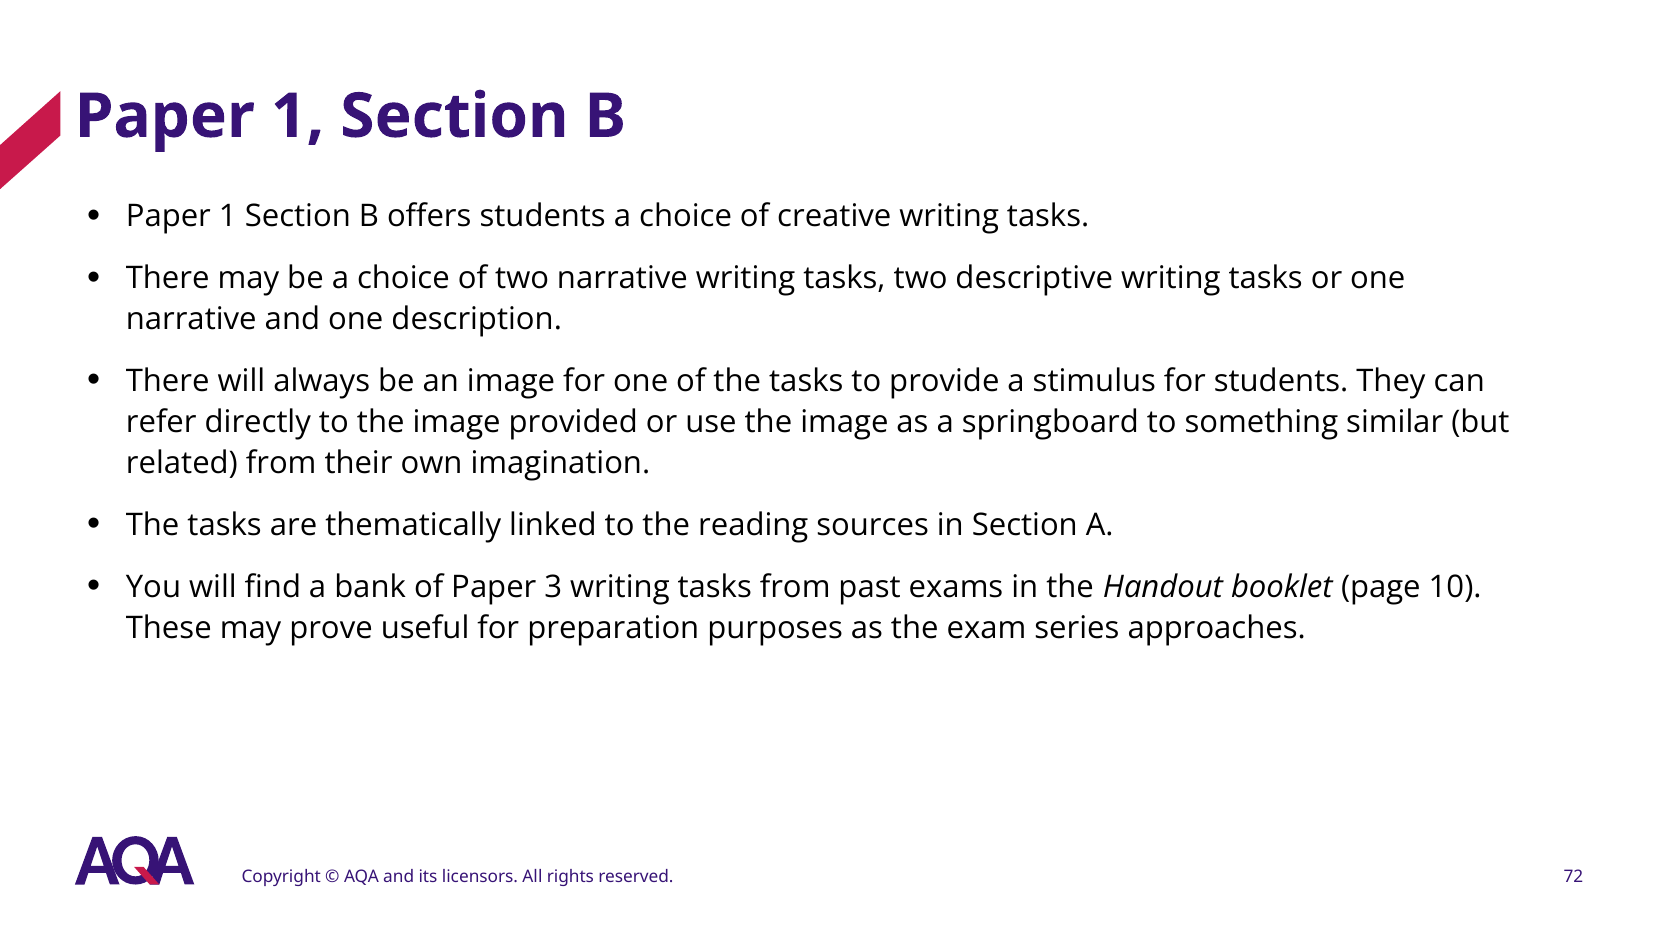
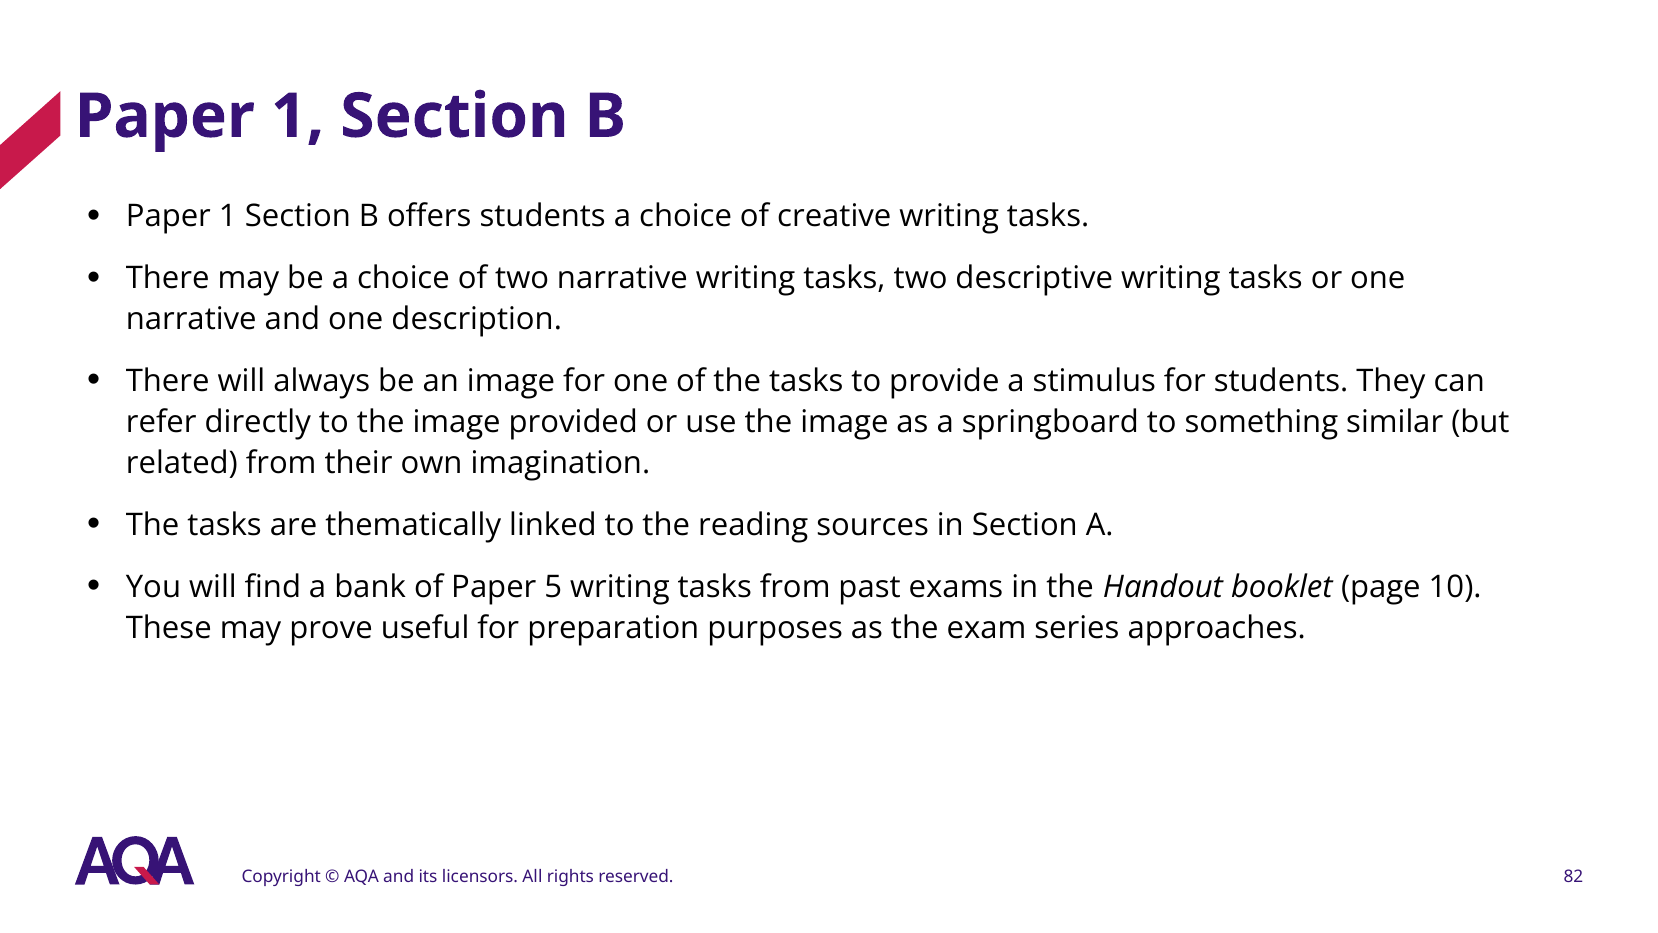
3: 3 -> 5 (553, 587)
72: 72 -> 82 (1573, 877)
